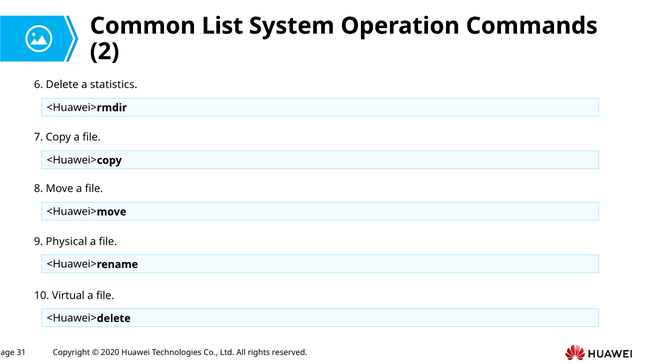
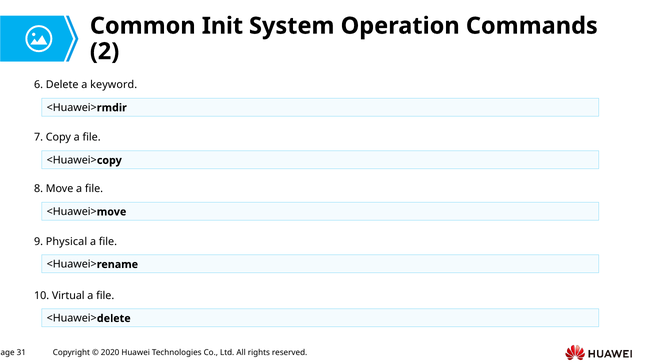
List: List -> Init (222, 26)
statistics: statistics -> keyword (114, 85)
